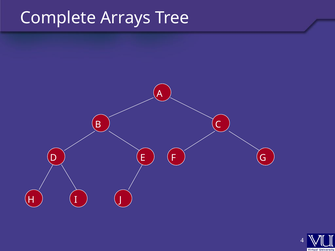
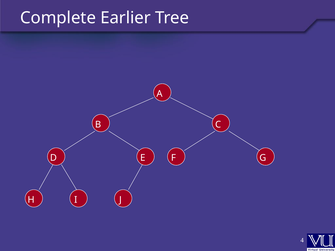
Arrays: Arrays -> Earlier (126, 18)
